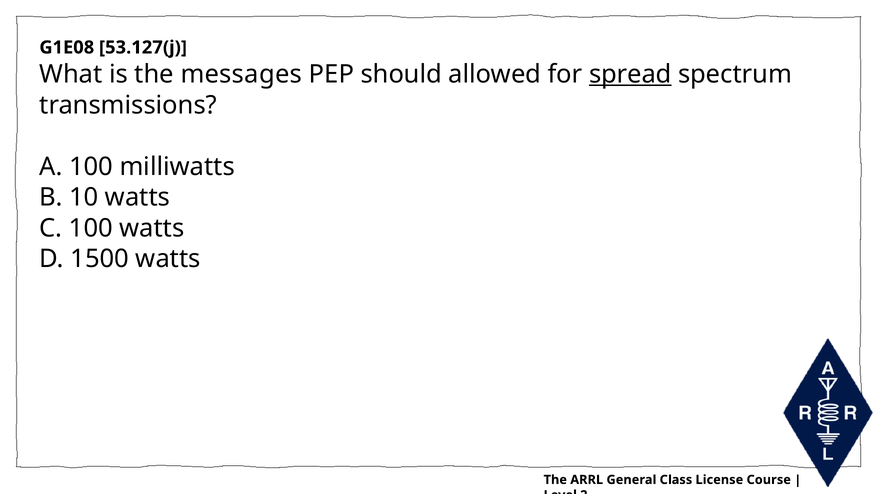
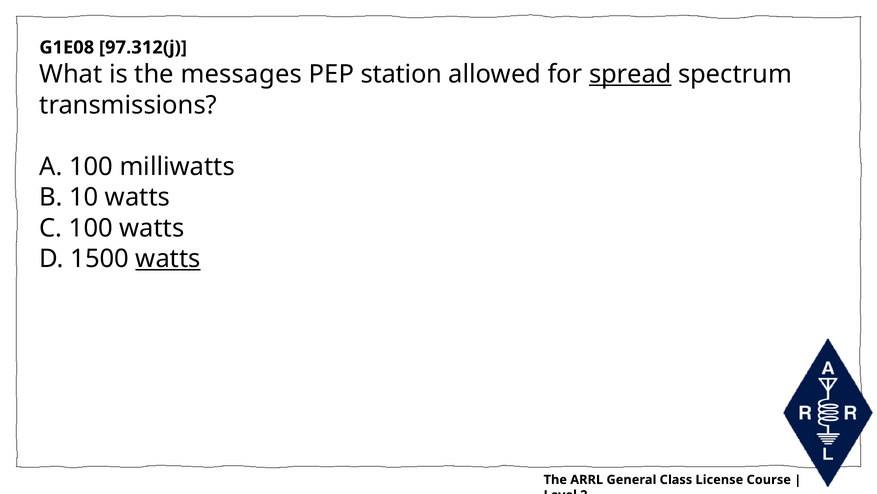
53.127(j: 53.127(j -> 97.312(j (143, 47)
should: should -> station (401, 74)
watts underline: none -> present (168, 258)
